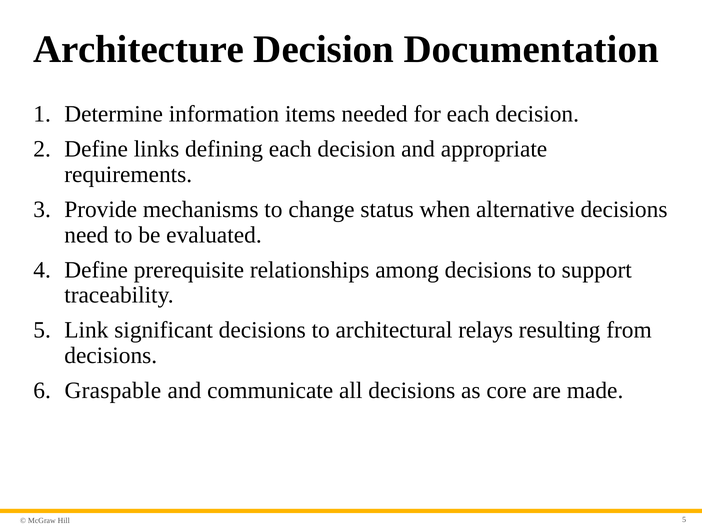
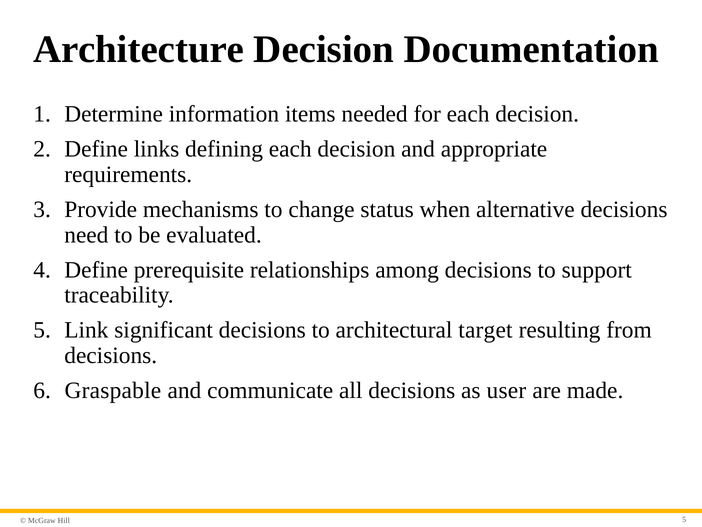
relays: relays -> target (485, 330)
core: core -> user (506, 390)
